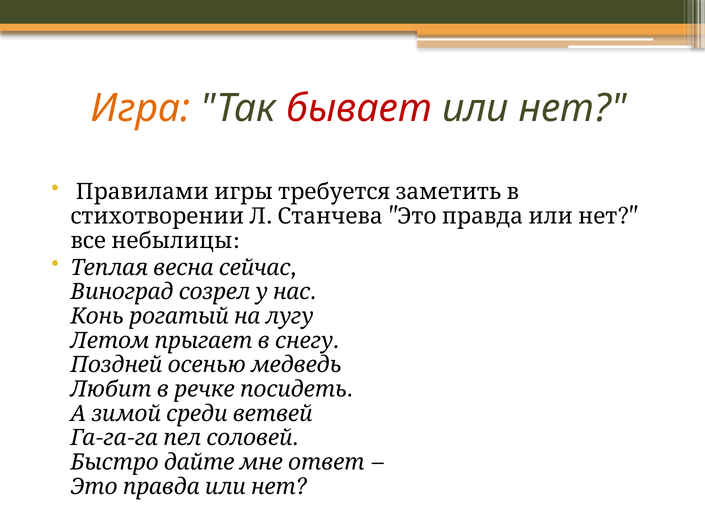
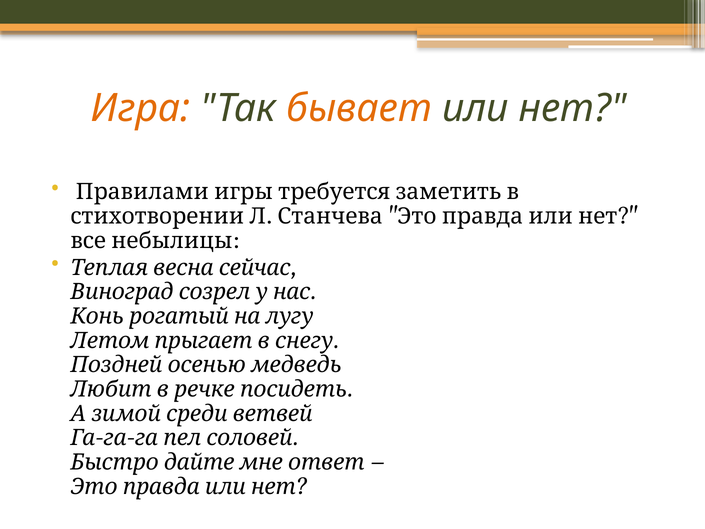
бывает colour: red -> orange (359, 108)
